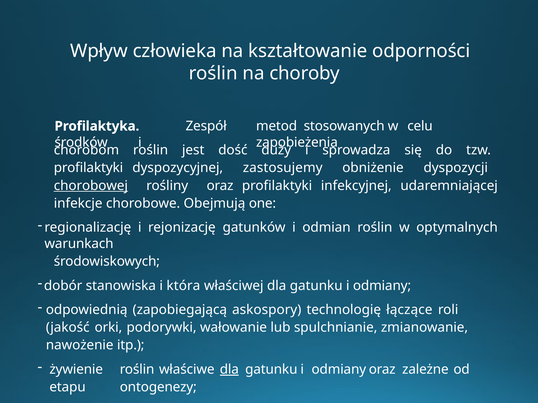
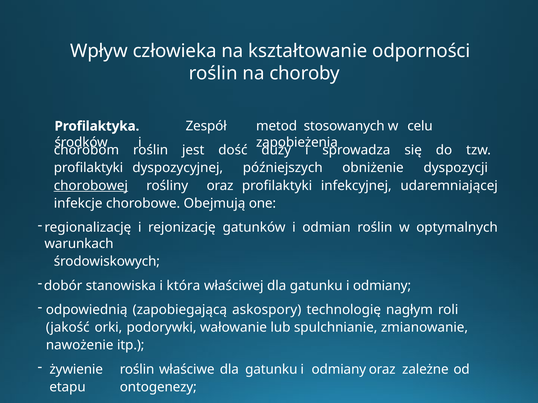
zastosujemy: zastosujemy -> późniejszych (283, 168)
łączące: łączące -> nagłym (409, 310)
dla underline: present -> none (229, 370)
